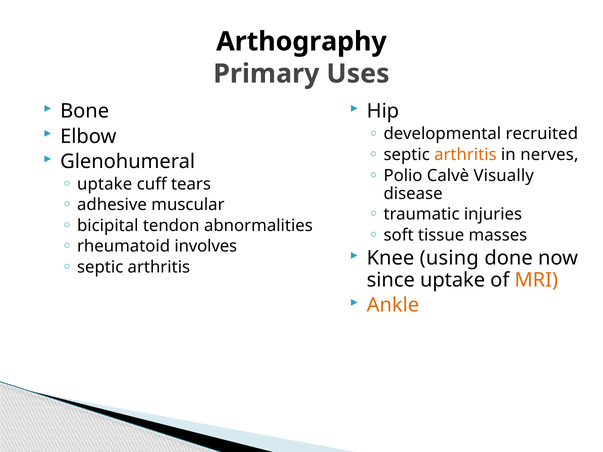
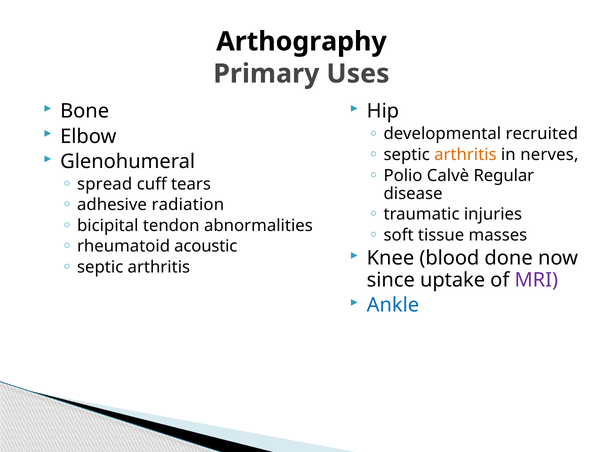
Visually: Visually -> Regular (504, 176)
uptake: uptake -> spread (105, 184)
muscular: muscular -> radiation (188, 205)
involves: involves -> acoustic (206, 246)
using: using -> blood (449, 258)
MRI colour: orange -> purple (536, 280)
Ankle colour: orange -> blue (393, 305)
